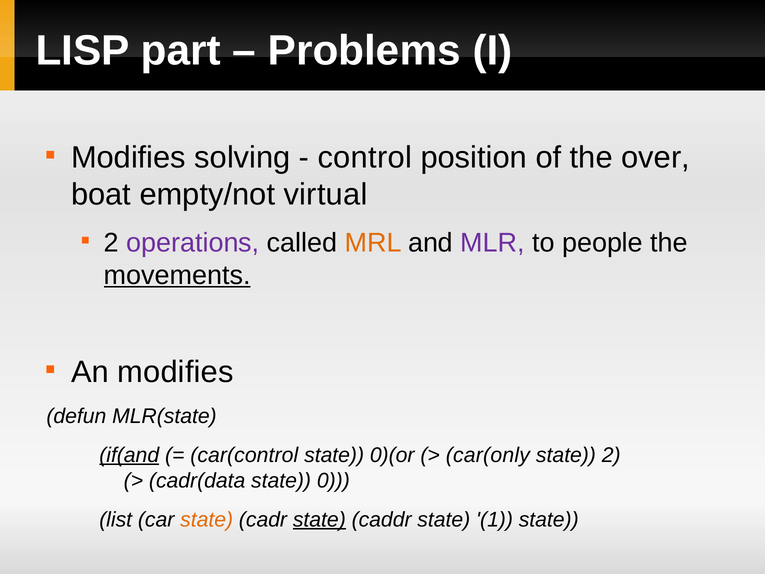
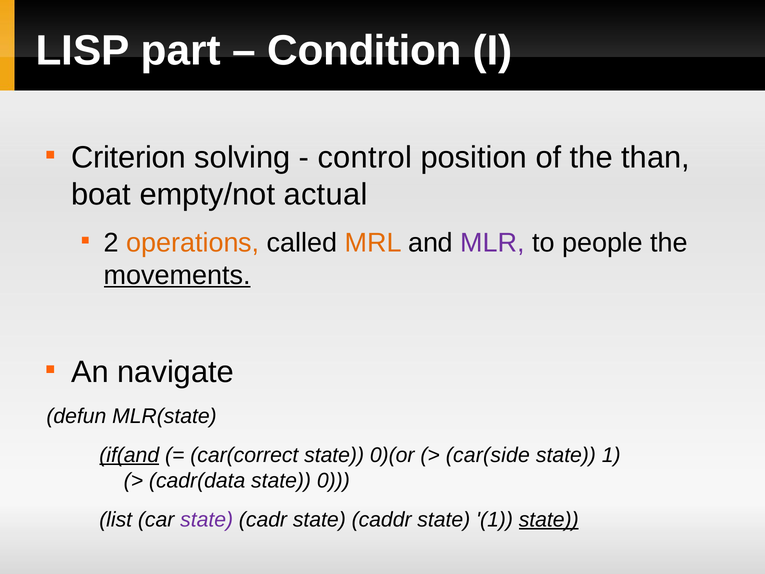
Problems: Problems -> Condition (365, 51)
Modifies: Modifies -> Criterion (129, 158)
over: over -> than (656, 158)
virtual: virtual -> actual (326, 195)
operations colour: purple -> orange (193, 243)
An modifies: modifies -> navigate (176, 372)
car(control: car(control -> car(correct (244, 455)
car(only: car(only -> car(side (488, 455)
2: 2 -> 1 (611, 455)
state colour: orange -> purple (207, 519)
state underline: present -> none (319, 519)
state underline: none -> present (549, 519)
